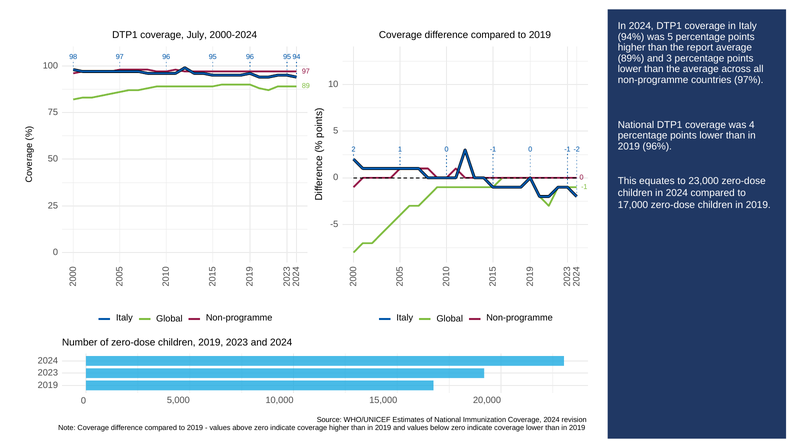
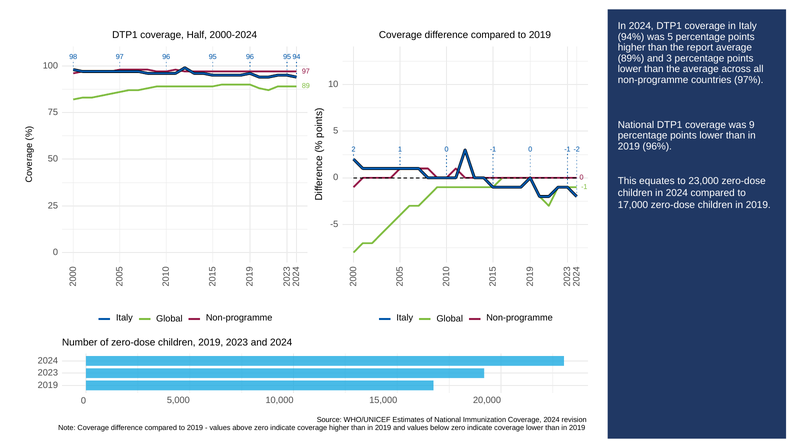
July: July -> Half (197, 35)
was 4: 4 -> 9 (752, 125)
